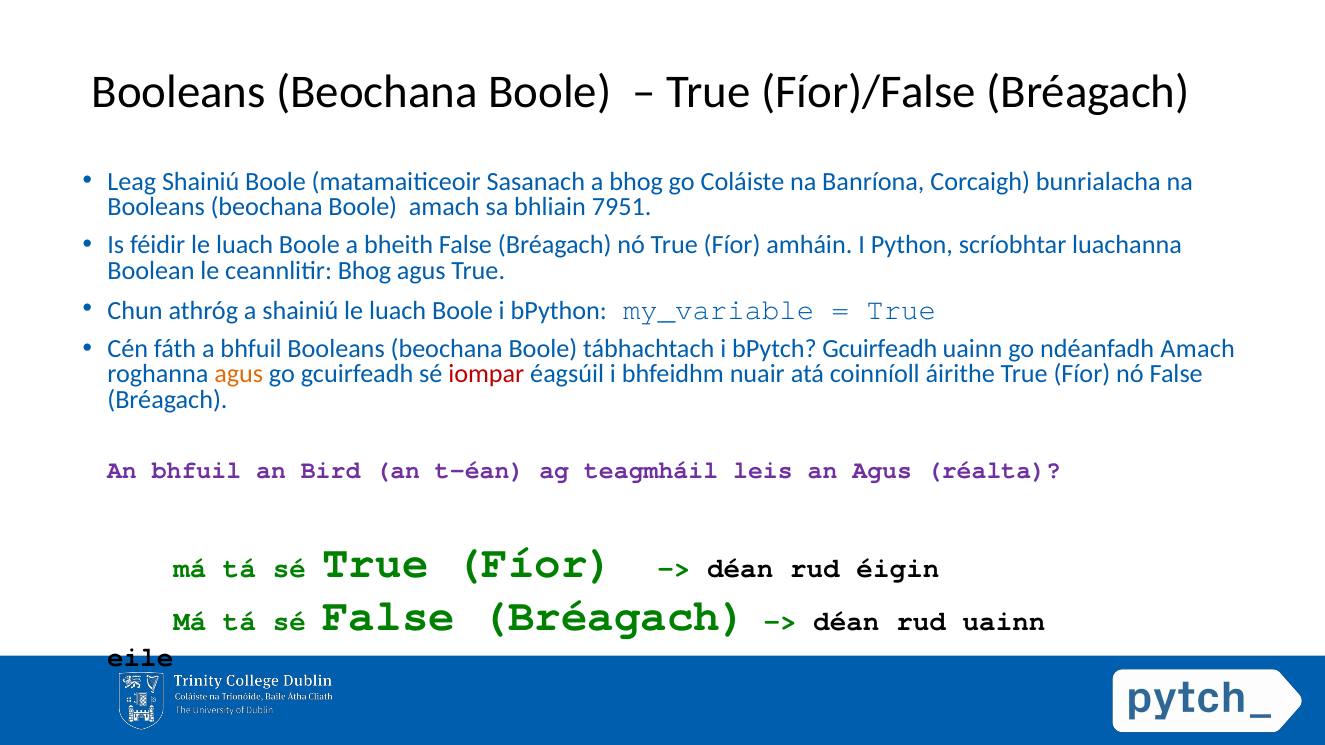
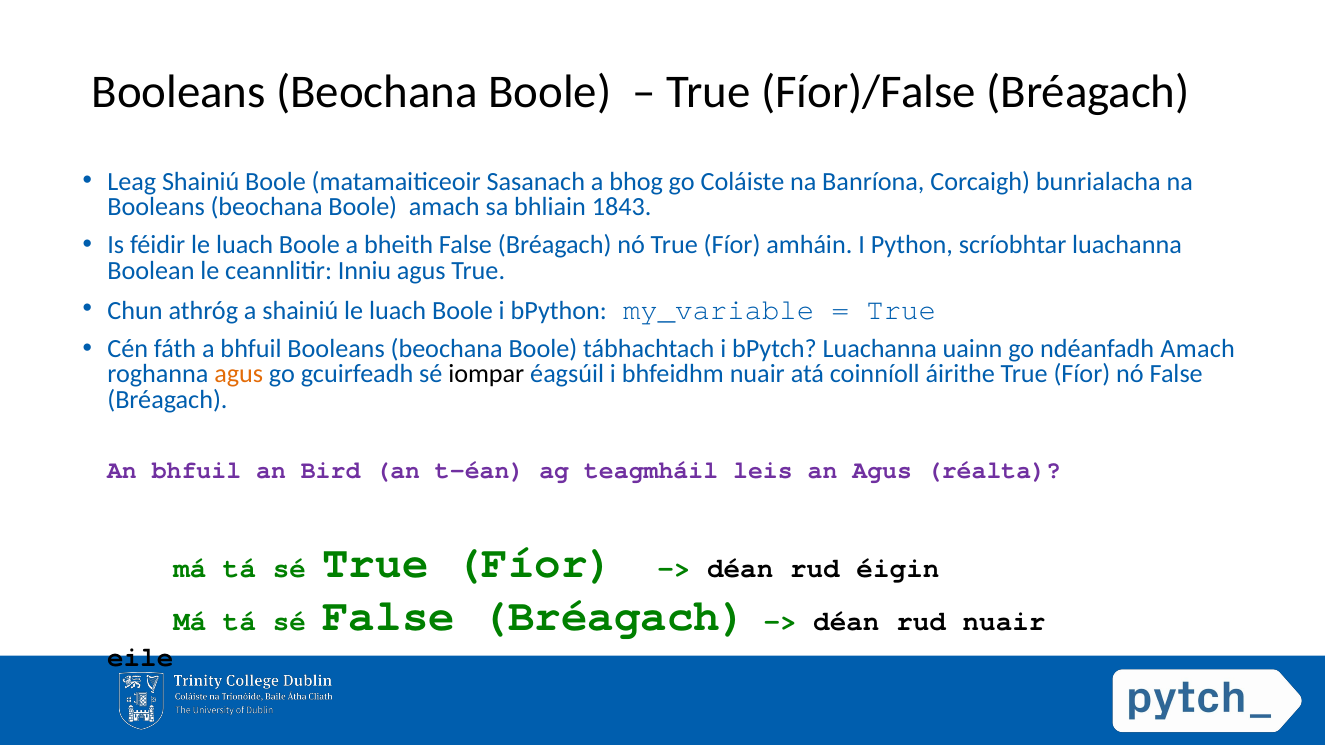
7951: 7951 -> 1843 (622, 207)
ceannlitir Bhog: Bhog -> Inniu (365, 271)
bPytch Gcuirfeadh: Gcuirfeadh -> Luachanna (880, 349)
iompar colour: red -> black (486, 374)
rud uainn: uainn -> nuair (1004, 622)
